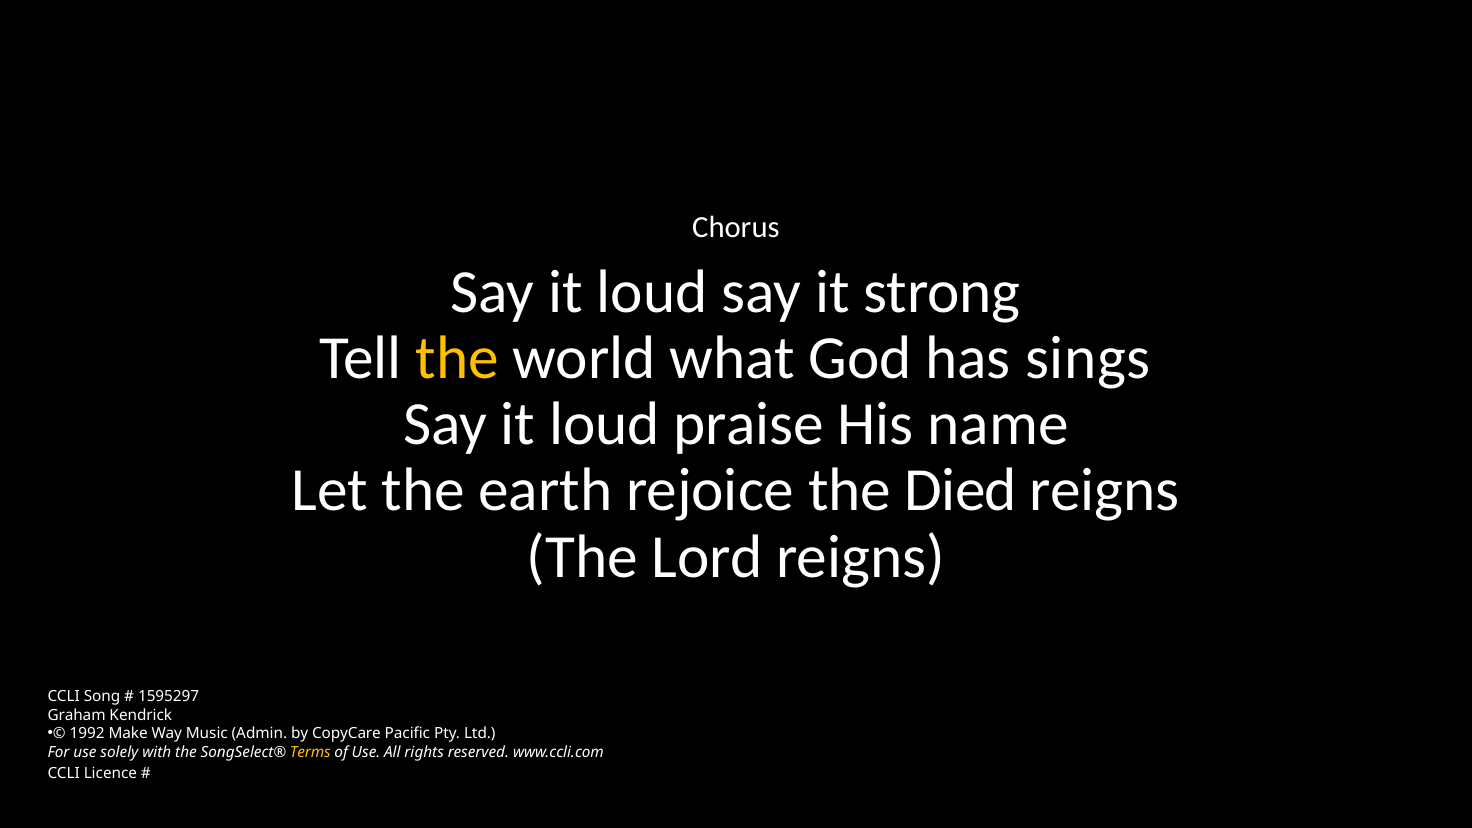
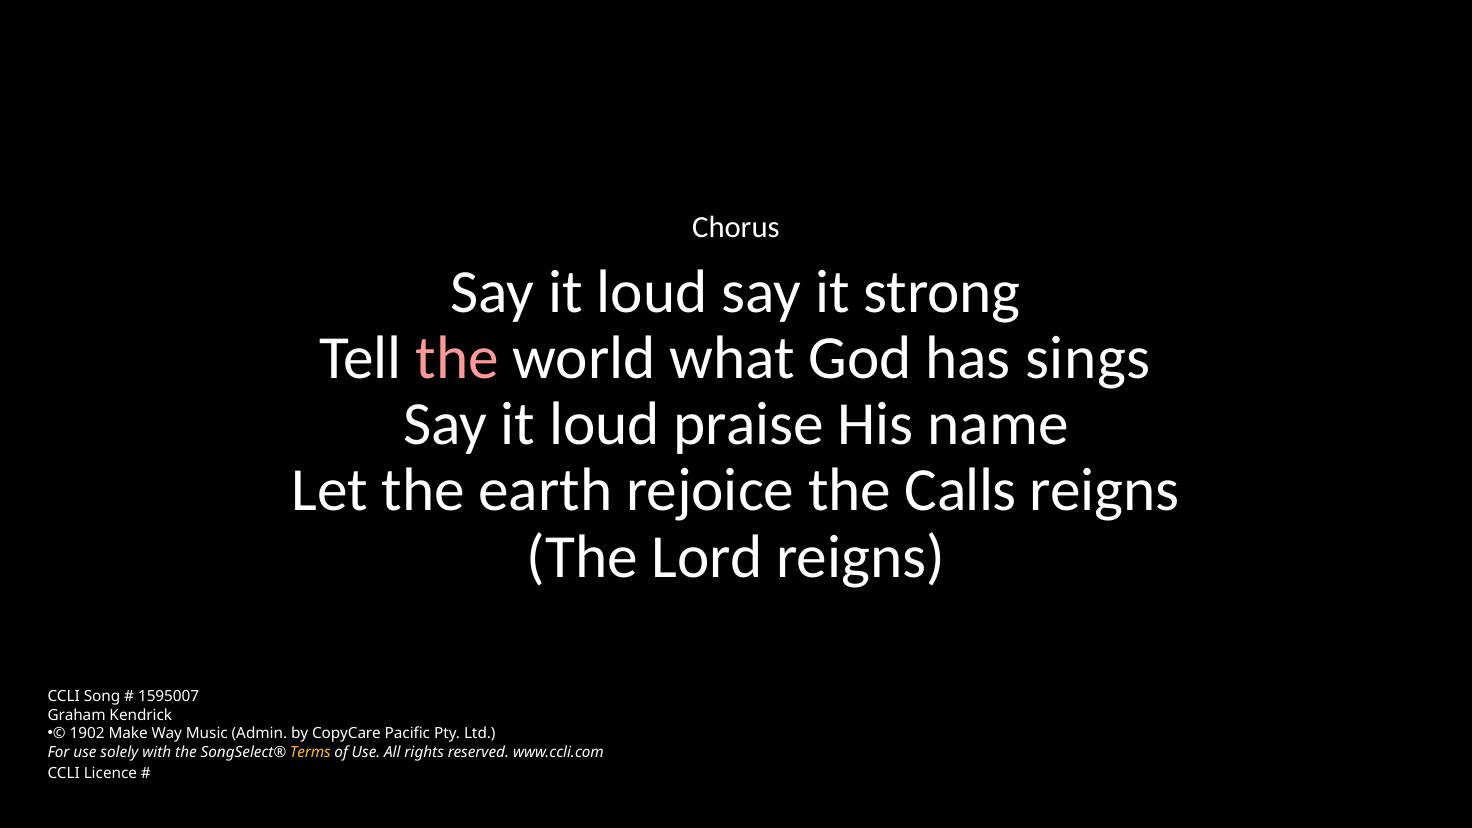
the colour: yellow -> pink (457, 358)
Died: Died -> Calls (961, 491)
1595297: 1595297 -> 1595007 (169, 697)
1992: 1992 -> 1902 (87, 734)
